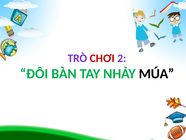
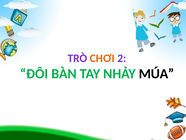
CHƠI colour: red -> orange (102, 58)
